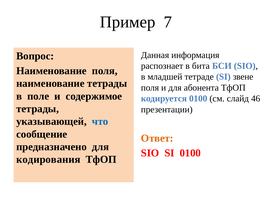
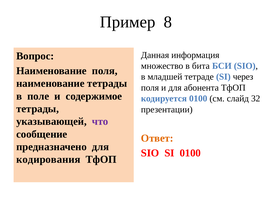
7: 7 -> 8 (168, 22)
распознает: распознает -> множество (162, 66)
звене: звене -> через (243, 77)
46: 46 -> 32 (256, 99)
что colour: blue -> purple (100, 121)
